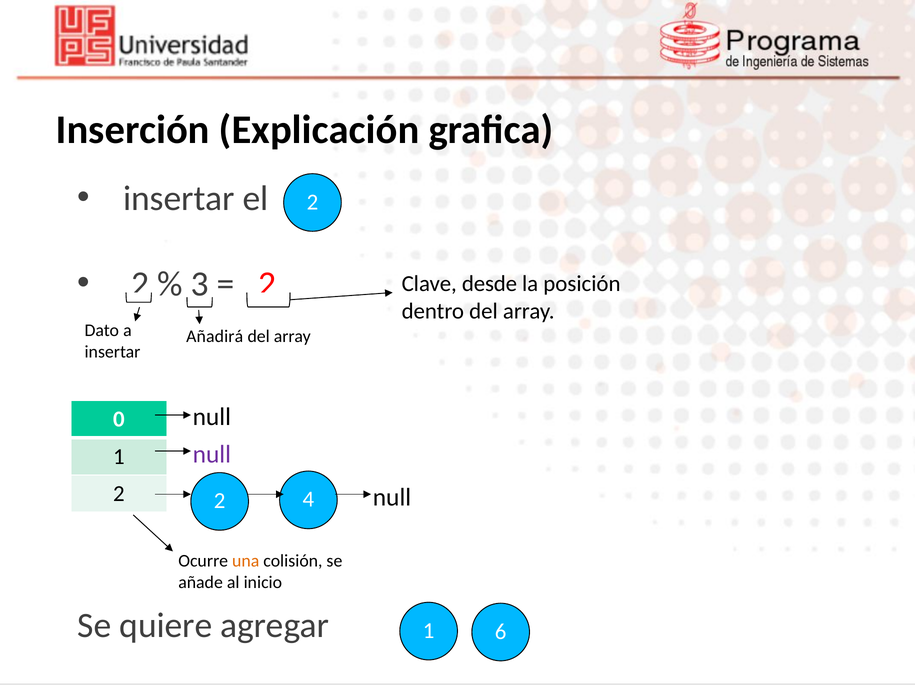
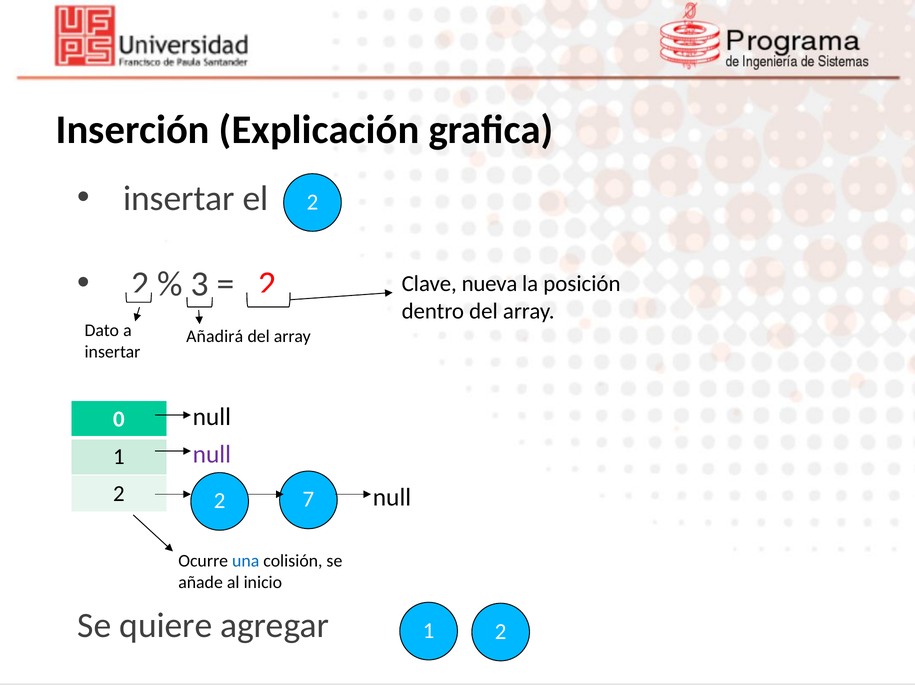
desde: desde -> nueva (490, 284)
4: 4 -> 7 (308, 500)
una colour: orange -> blue (246, 561)
6: 6 -> 2 (501, 632)
